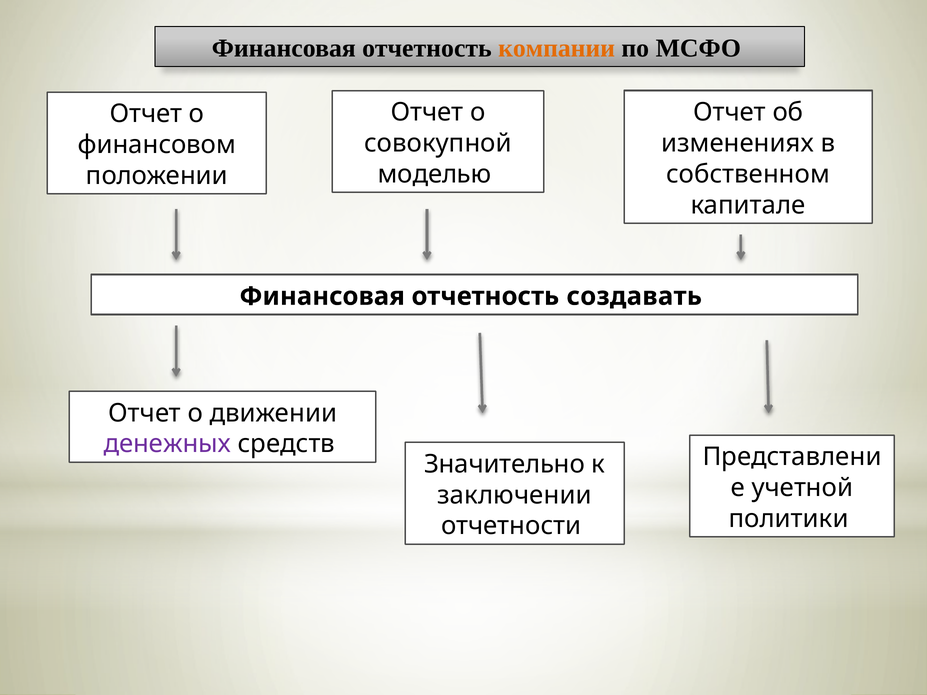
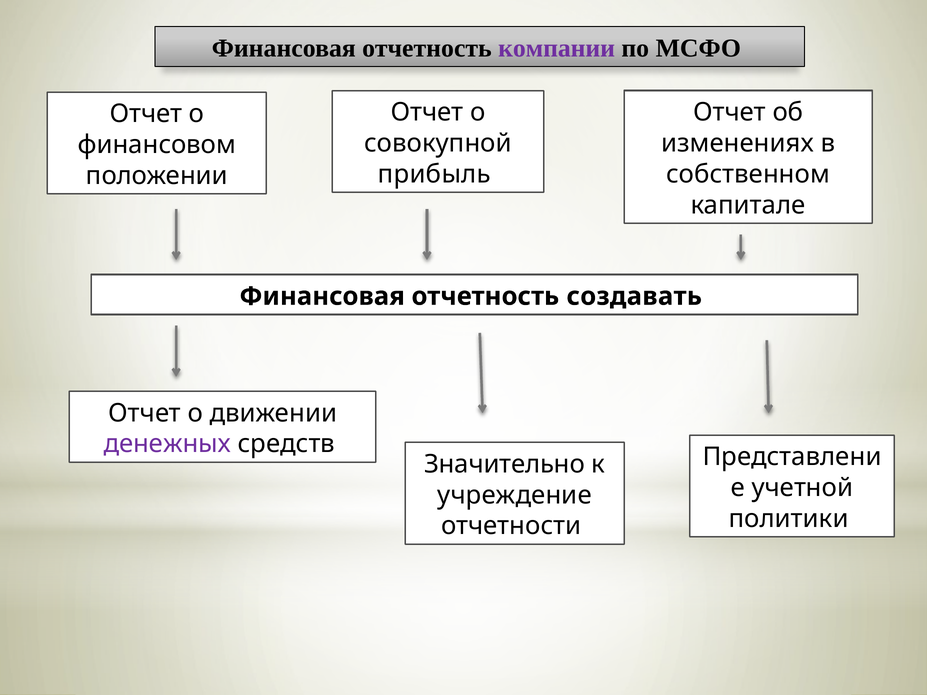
компании colour: orange -> purple (557, 48)
моделью: моделью -> прибыль (434, 174)
заключении: заключении -> учреждение (515, 495)
